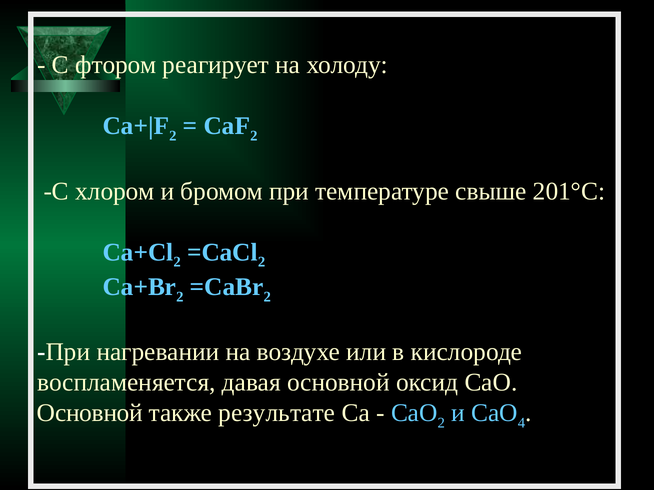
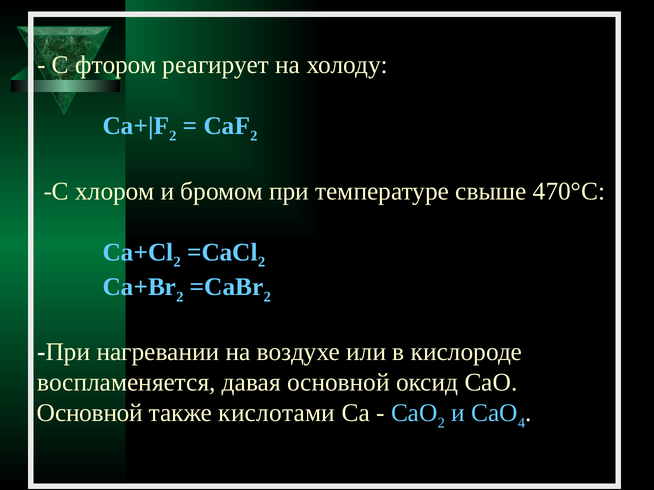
201°C: 201°C -> 470°C (569, 191)
результате: результате -> кислотами (277, 414)
